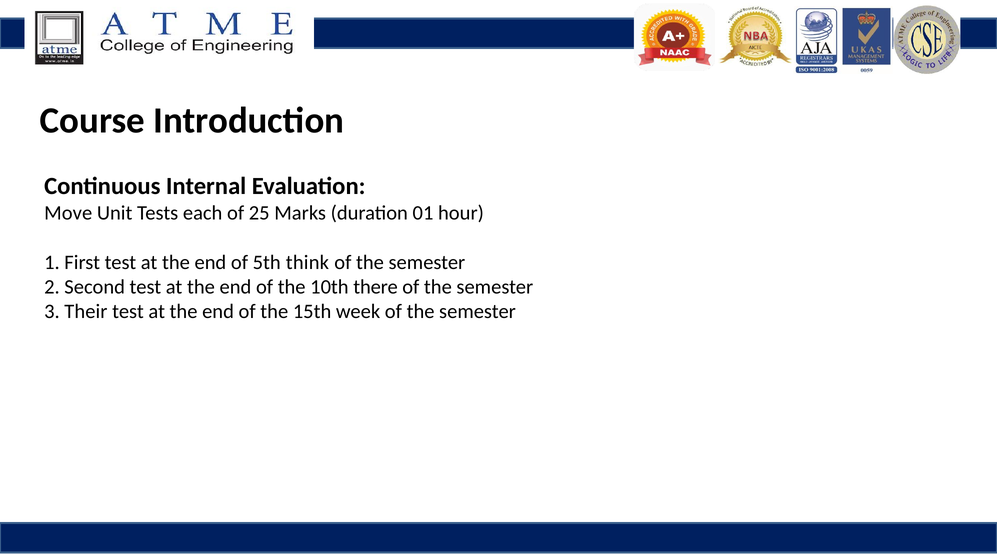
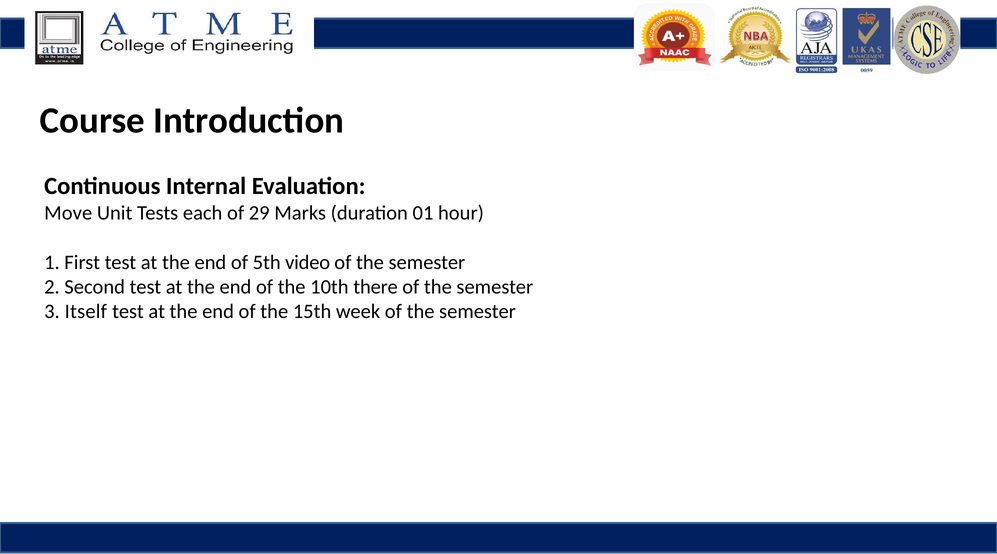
25: 25 -> 29 (259, 213)
think: think -> video (308, 262)
Their: Their -> Itself (86, 312)
